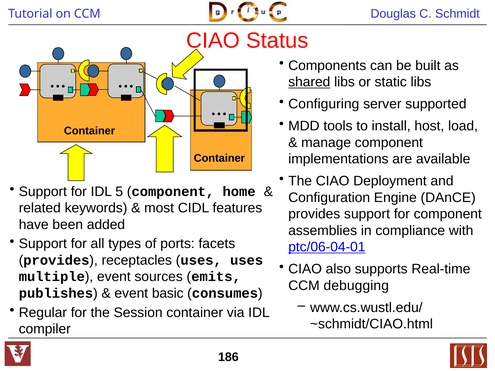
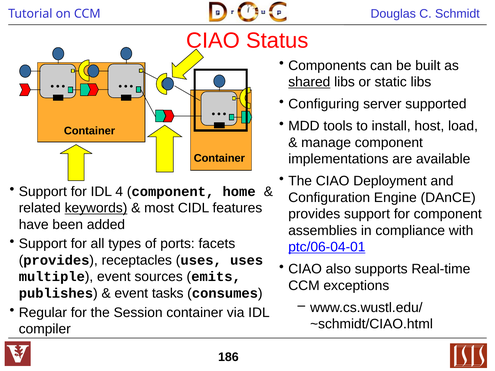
5: 5 -> 4 (119, 192)
keywords underline: none -> present (96, 208)
debugging: debugging -> exceptions (356, 286)
basic: basic -> tasks (168, 293)
